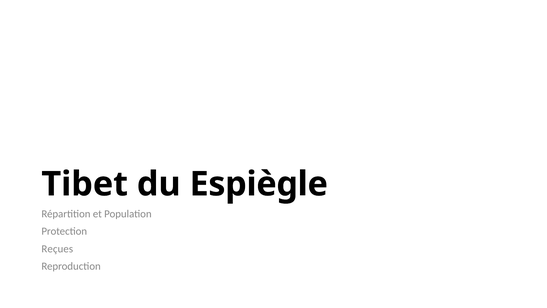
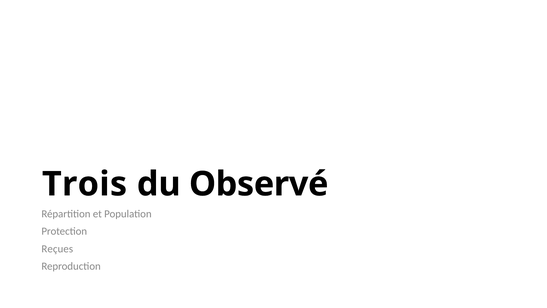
Tibet: Tibet -> Trois (85, 184)
Espiègle: Espiègle -> Observé (259, 184)
